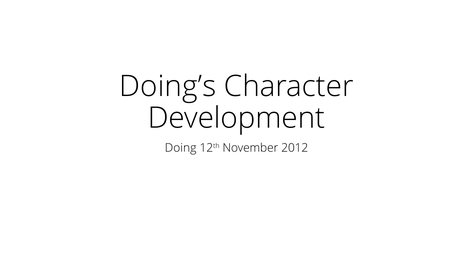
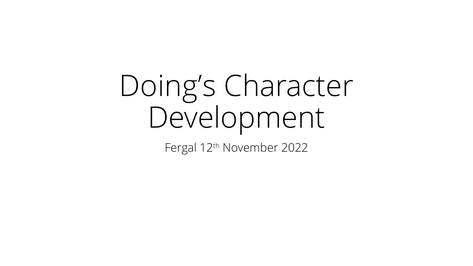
Doing: Doing -> Fergal (181, 148)
2012: 2012 -> 2022 (295, 148)
